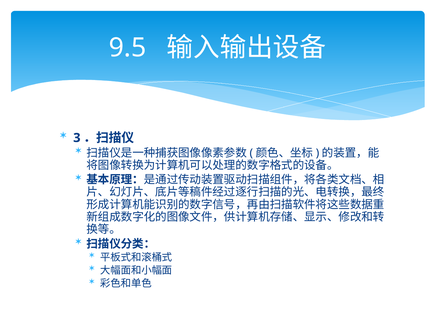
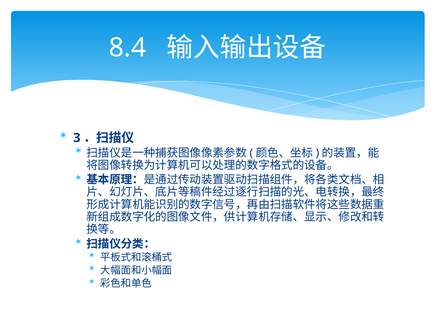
9.5: 9.5 -> 8.4 (128, 48)
